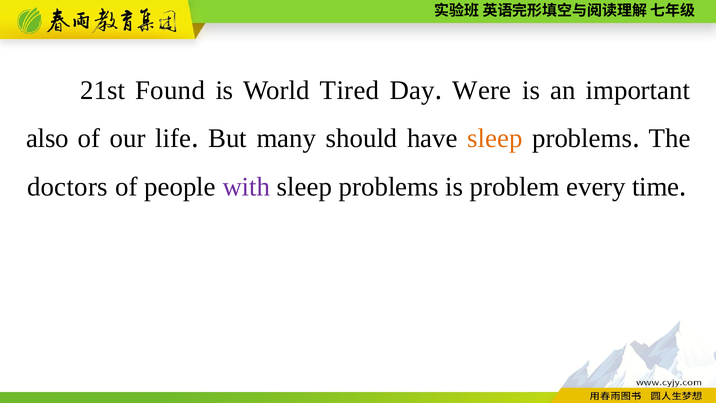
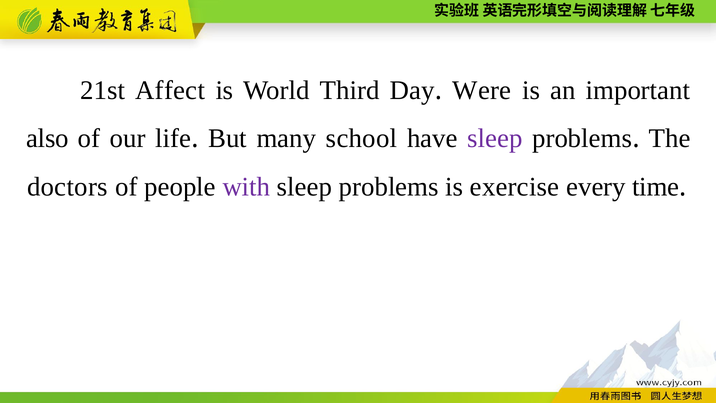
Found: Found -> Affect (170, 90)
Tired: Tired -> Third (350, 90)
should: should -> school (361, 138)
sleep colour: orange -> purple (495, 138)
problem: problem -> exercise (515, 187)
